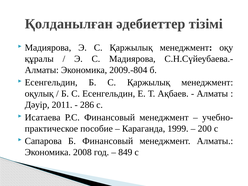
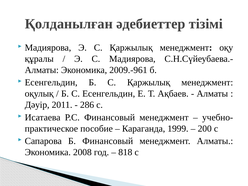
2009.-804: 2009.-804 -> 2009.-961 (128, 70)
849: 849 -> 818 (125, 152)
